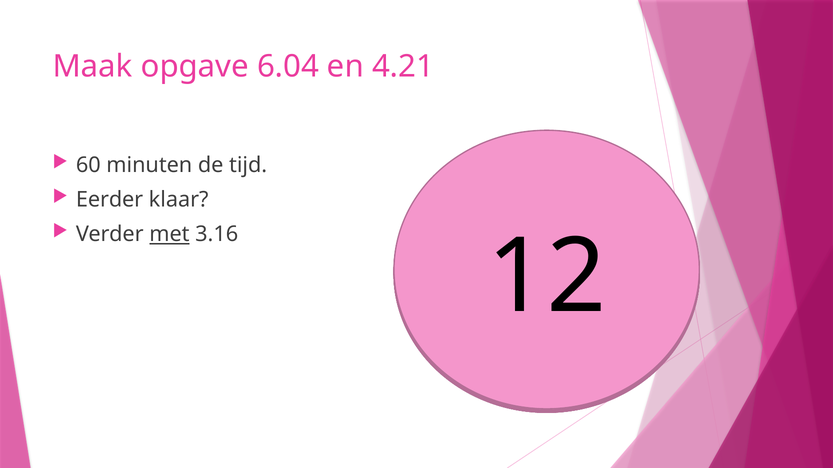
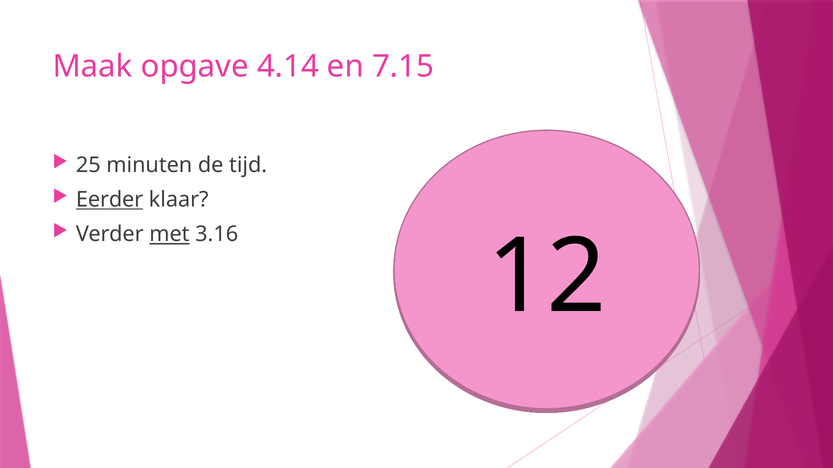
6.04: 6.04 -> 4.14 (288, 67)
4.21: 4.21 -> 7.15 (403, 67)
60: 60 -> 25 (88, 165)
Eerder underline: none -> present (110, 200)
